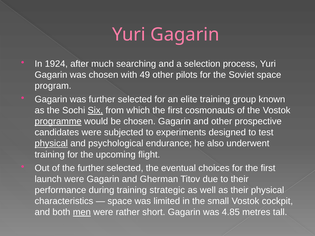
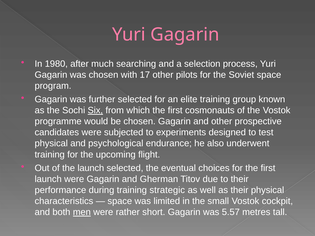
1924: 1924 -> 1980 (56, 64)
49: 49 -> 17 (145, 75)
programme underline: present -> none (58, 122)
physical underline: present -> none (51, 144)
the further: further -> launch (91, 168)
4.85: 4.85 -> 5.57 (231, 212)
